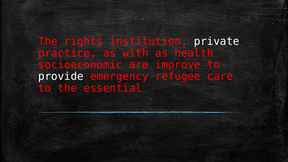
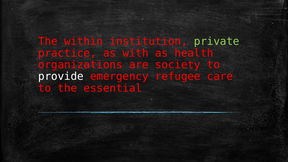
rights: rights -> within (84, 41)
private colour: white -> light green (217, 41)
socioeconomic: socioeconomic -> organizations (80, 65)
improve: improve -> society (178, 65)
